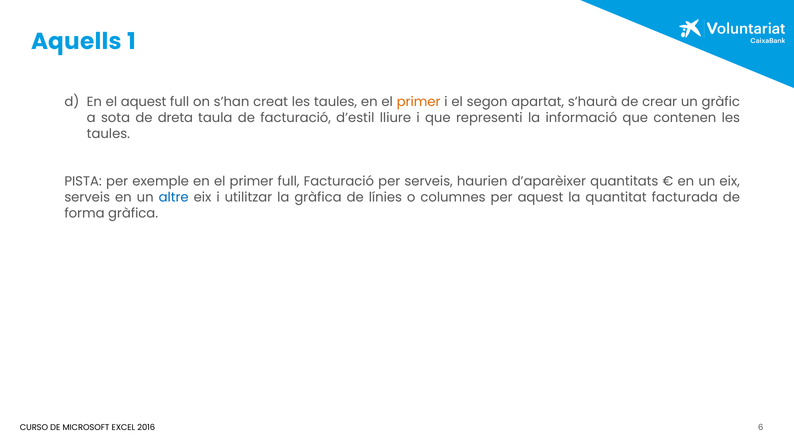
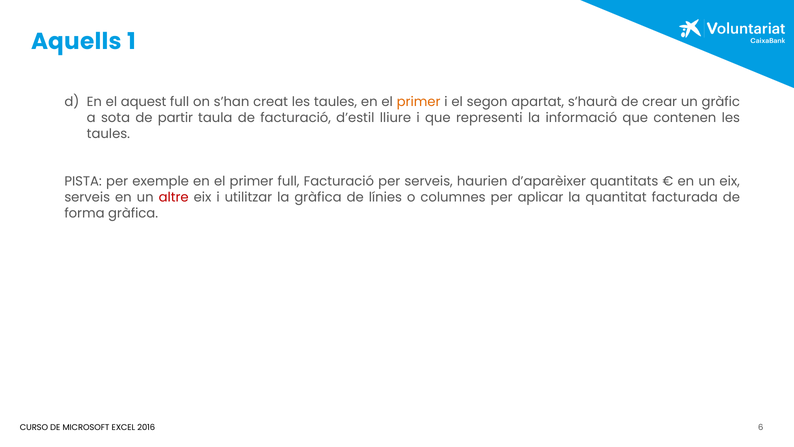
dreta: dreta -> partir (175, 118)
altre colour: blue -> red (174, 197)
per aquest: aquest -> aplicar (541, 197)
